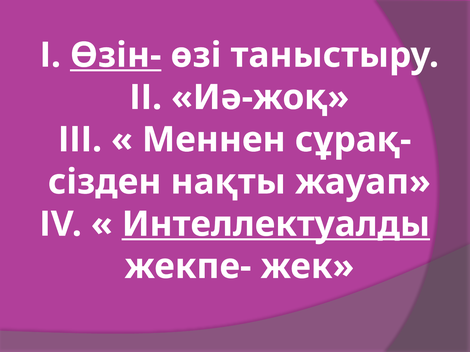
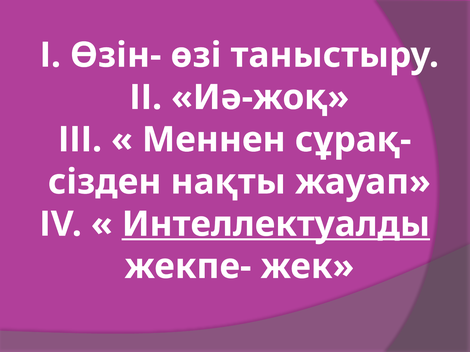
Өзін- underline: present -> none (116, 55)
